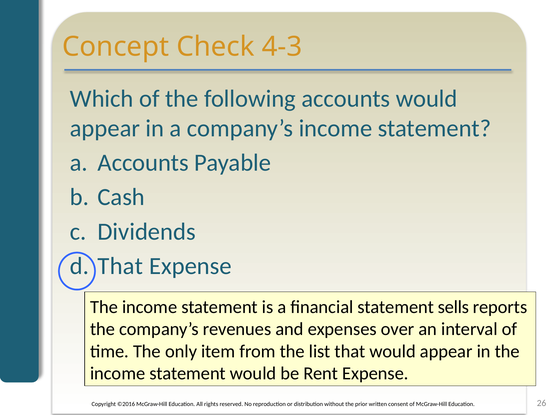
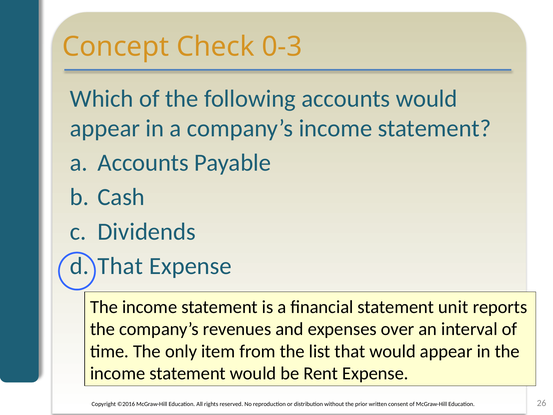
4-3: 4-3 -> 0-3 (282, 47)
sells: sells -> unit (453, 307)
